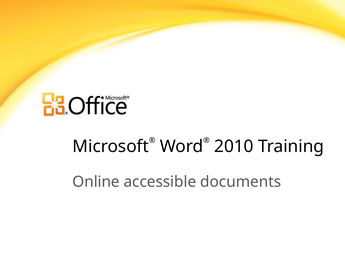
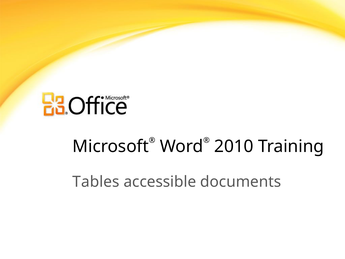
Online: Online -> Tables (96, 182)
